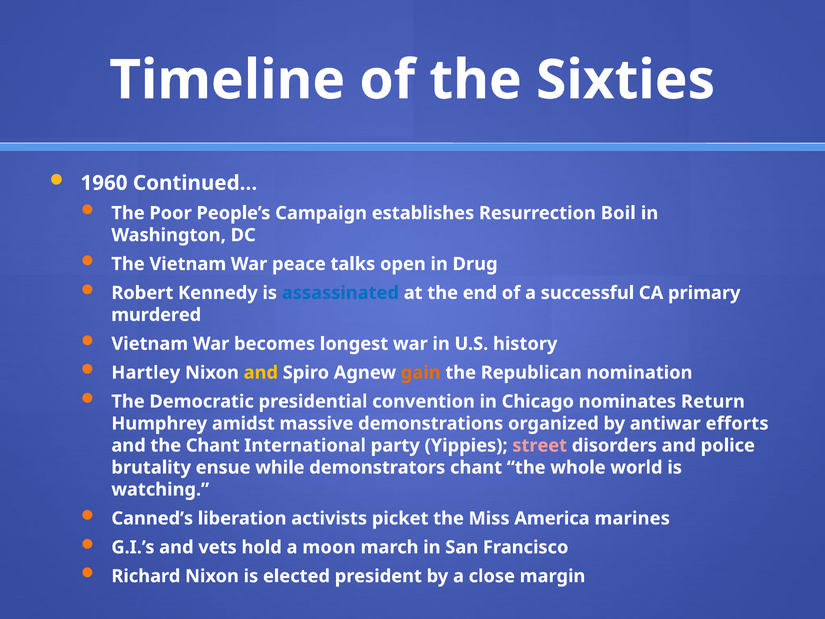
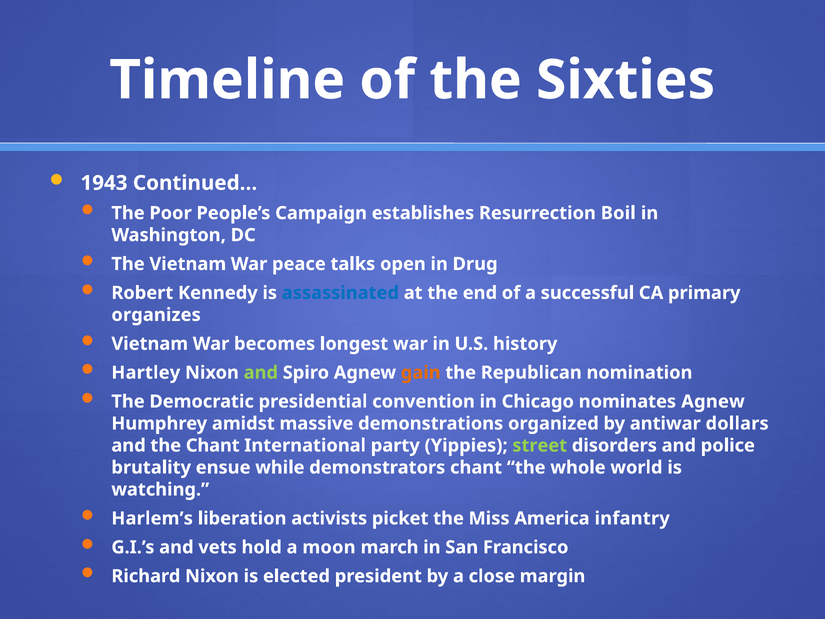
1960: 1960 -> 1943 (104, 183)
murdered: murdered -> organizes (156, 315)
and colour: yellow -> light green (261, 373)
nominates Return: Return -> Agnew (713, 401)
efforts: efforts -> dollars (737, 423)
street colour: pink -> light green (540, 445)
Canned’s: Canned’s -> Harlem’s (152, 518)
marines: marines -> infantry (632, 518)
